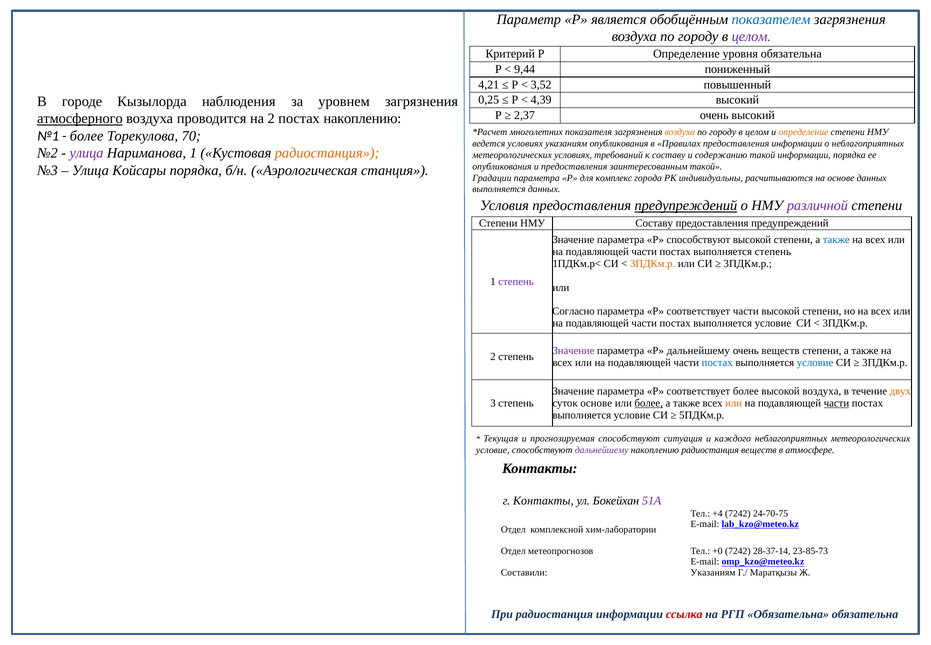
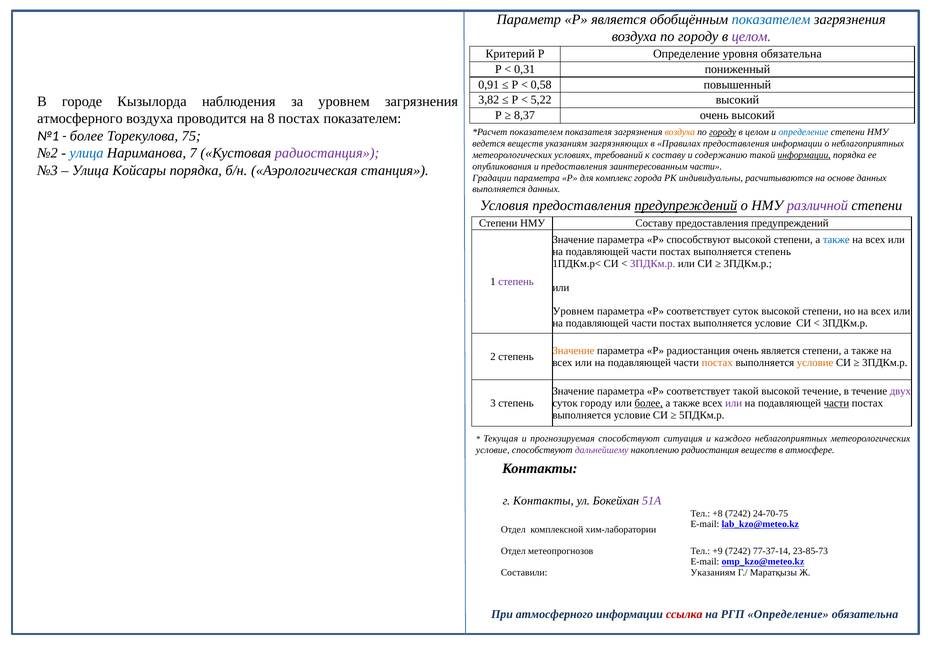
9,44: 9,44 -> 0,31 (525, 69)
4,21: 4,21 -> 0,91 (489, 85)
3,52: 3,52 -> 0,58 (541, 85)
0,25: 0,25 -> 3,82 (489, 100)
4,39: 4,39 -> 5,22 (541, 100)
2,37: 2,37 -> 8,37 (525, 115)
атмосферного underline: present -> none (80, 119)
на 2: 2 -> 8 (271, 119)
постах накоплению: накоплению -> показателем (362, 119)
многолетних: многолетних -> показателем (536, 132)
городу underline: none -> present (723, 132)
определение colour: orange -> blue (803, 132)
70: 70 -> 75 (191, 136)
ведется условиях: условиях -> веществ (525, 143)
указаниям опубликования: опубликования -> загрязняющих (619, 143)
улица colour: purple -> blue (87, 153)
Нариманова 1: 1 -> 7 (193, 153)
радиостанция colour: orange -> purple (327, 153)
информации underline: none -> present (804, 155)
заинтересованным такой: такой -> части (706, 166)
3ПДКм.р colour: orange -> purple (653, 263)
Согласно: Согласно -> Уровнем (573, 311)
соответствует части: части -> суток (746, 311)
Значение colour: purple -> orange (573, 350)
Р дальнейшему: дальнейшему -> радиостанция (698, 350)
очень веществ: веществ -> является (781, 350)
постах colour: blue -> orange (717, 362)
условие colour: blue -> orange (815, 362)
соответствует более: более -> такой (746, 391)
высокой воздуха: воздуха -> течение (822, 391)
двух colour: orange -> purple (900, 391)
суток основе: основе -> городу (596, 403)
или colour: orange -> purple (734, 403)
+4: +4 -> +8 (718, 513)
+0: +0 -> +9 (718, 551)
28-37-14: 28-37-14 -> 77-37-14 (772, 551)
При радиостанция: радиостанция -> атмосферного (554, 614)
РГП Обязательна: Обязательна -> Определение (788, 614)
